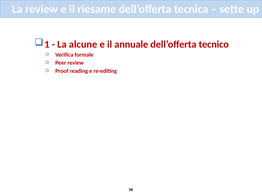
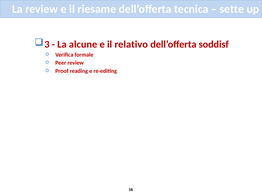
1: 1 -> 3 (47, 44)
annuale: annuale -> relativo (131, 44)
tecnico: tecnico -> soddisf (214, 44)
